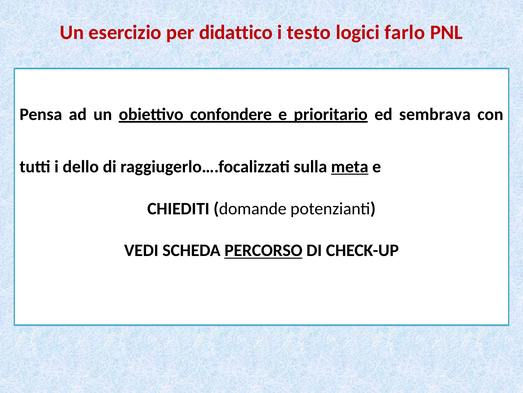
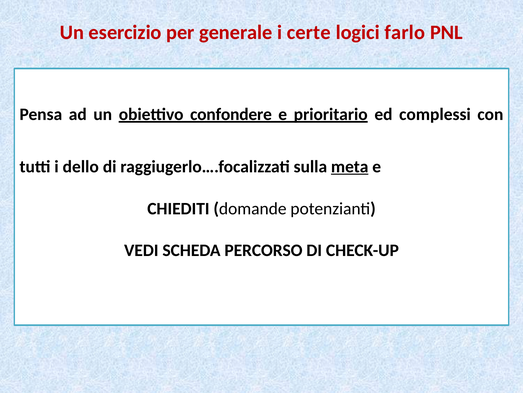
didattico: didattico -> generale (236, 32)
testo: testo -> certe (309, 32)
sembrava: sembrava -> complessi (435, 114)
PERCORSO underline: present -> none (264, 250)
